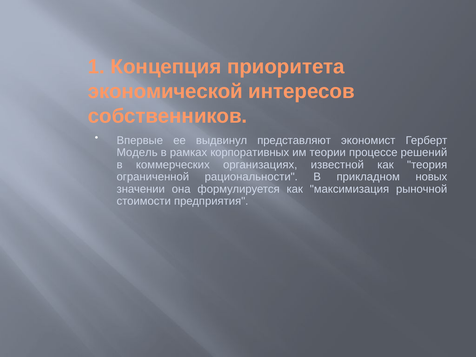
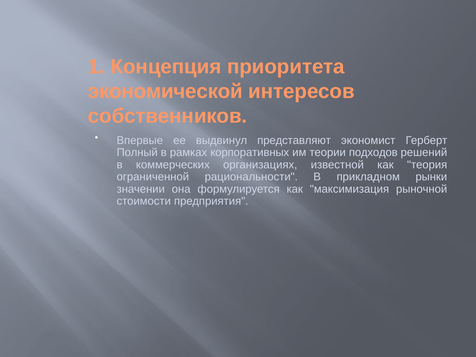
Модель: Модель -> Полный (137, 153)
процессе: процессе -> подходов (373, 153)
новых: новых -> рынки (431, 177)
